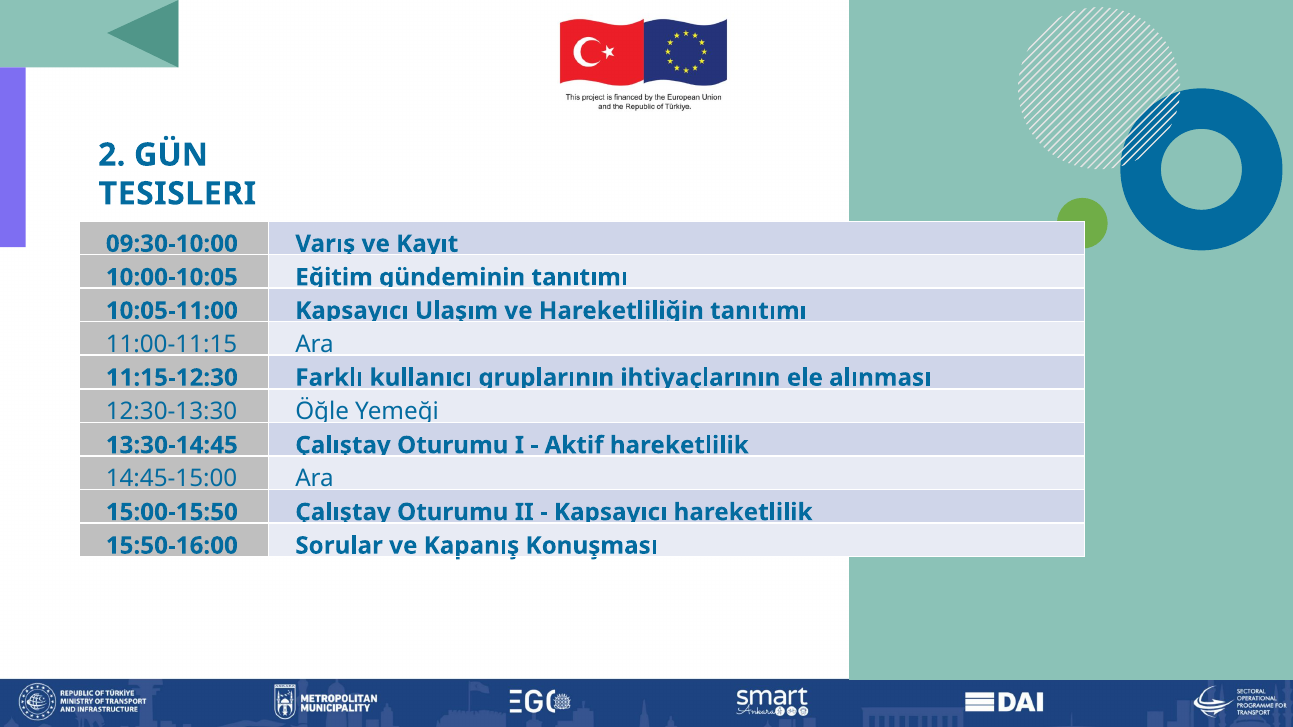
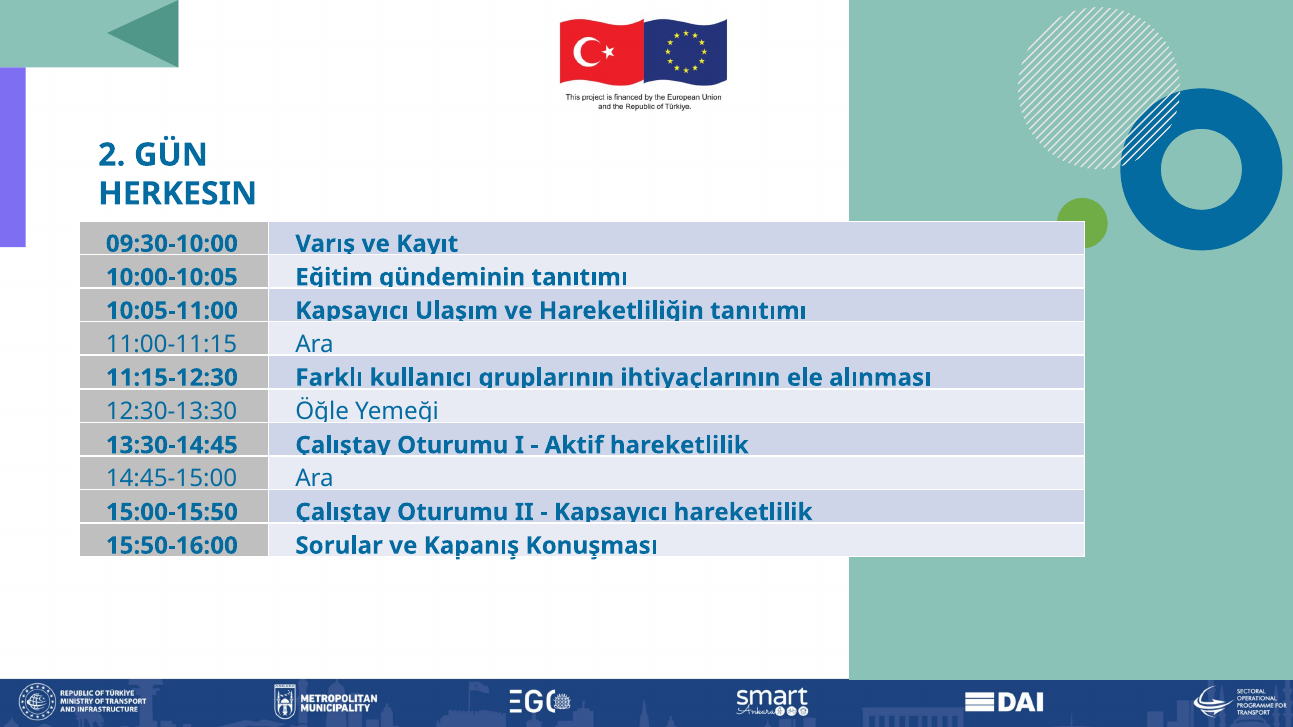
TESISLERI: TESISLERI -> HERKESIN (178, 194)
